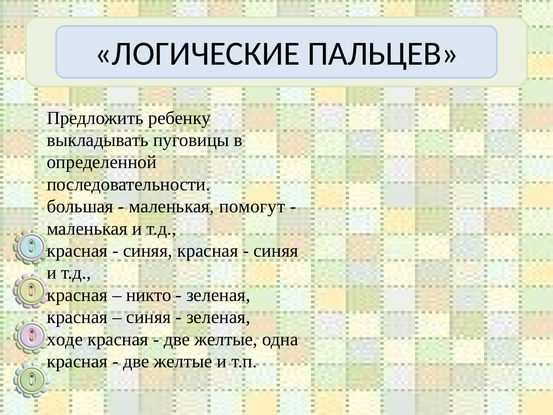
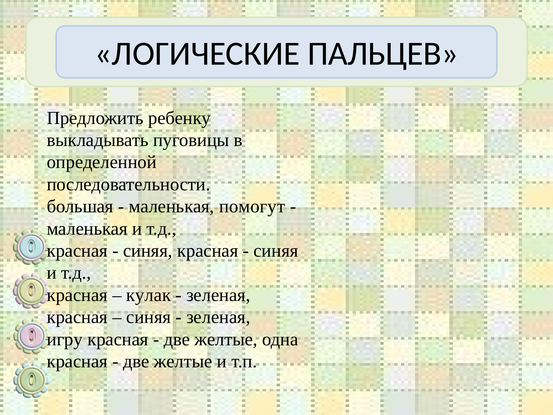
никто: никто -> кулак (149, 295)
ходе: ходе -> игру (65, 339)
